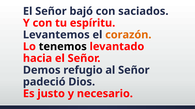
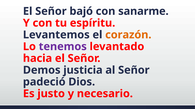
saciados: saciados -> sanarme (143, 11)
tenemos colour: black -> purple (63, 47)
refugio: refugio -> justicia (83, 71)
